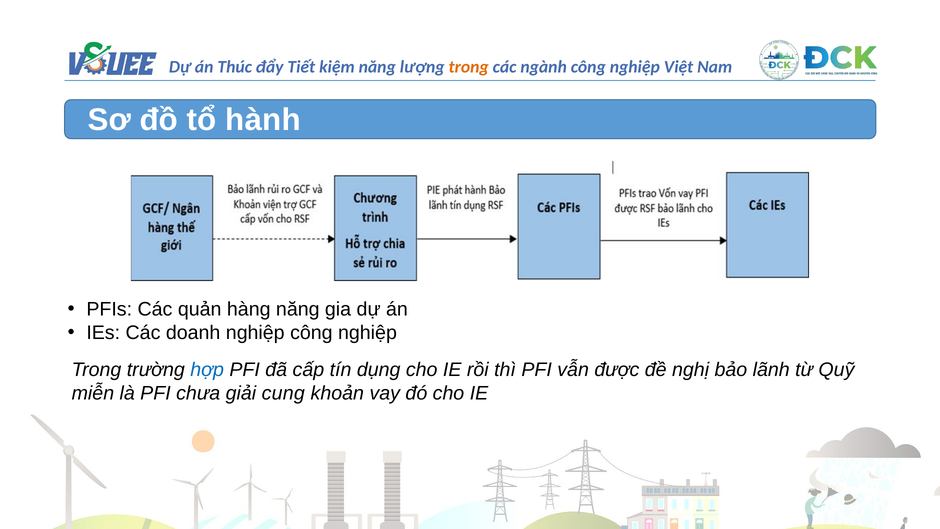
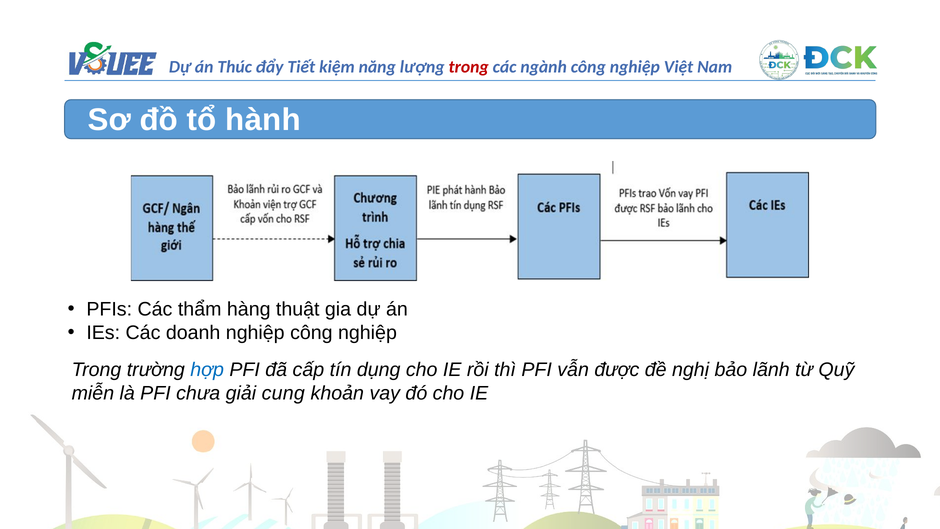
trong colour: orange -> red (469, 67)
quản: quản -> thẩm (200, 309)
hàng năng: năng -> thuật (298, 309)
